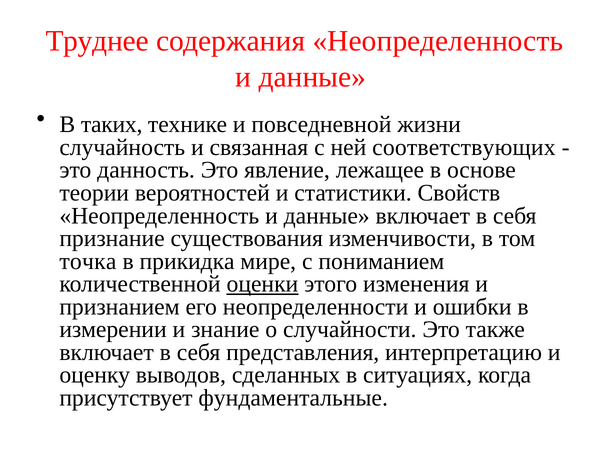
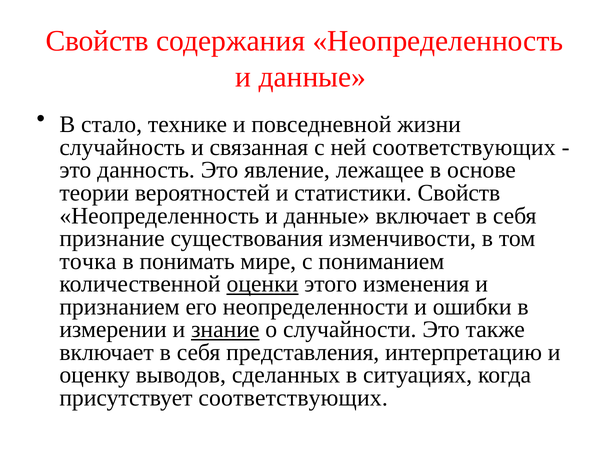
Труднее: Труднее -> Свойств (97, 41)
таких: таких -> стало (112, 125)
прикидка: прикидка -> понимать (187, 261)
знание underline: none -> present (225, 329)
присутствует фундаментальные: фундаментальные -> соответствующих (293, 398)
